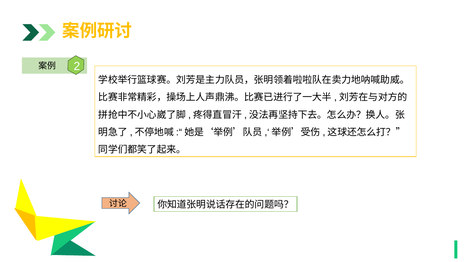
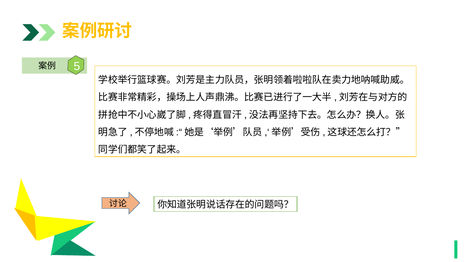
2: 2 -> 5 (77, 66)
